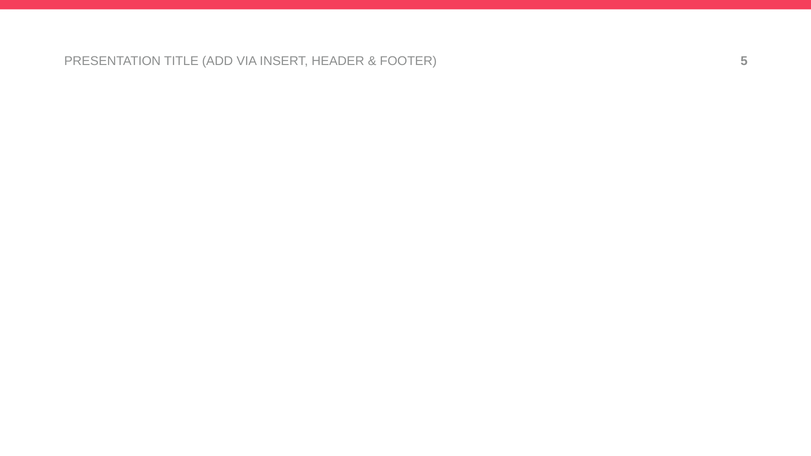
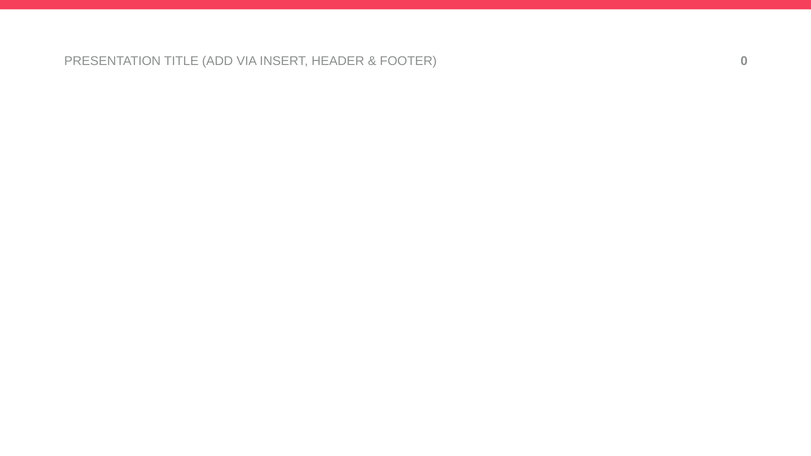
5: 5 -> 0 (744, 61)
